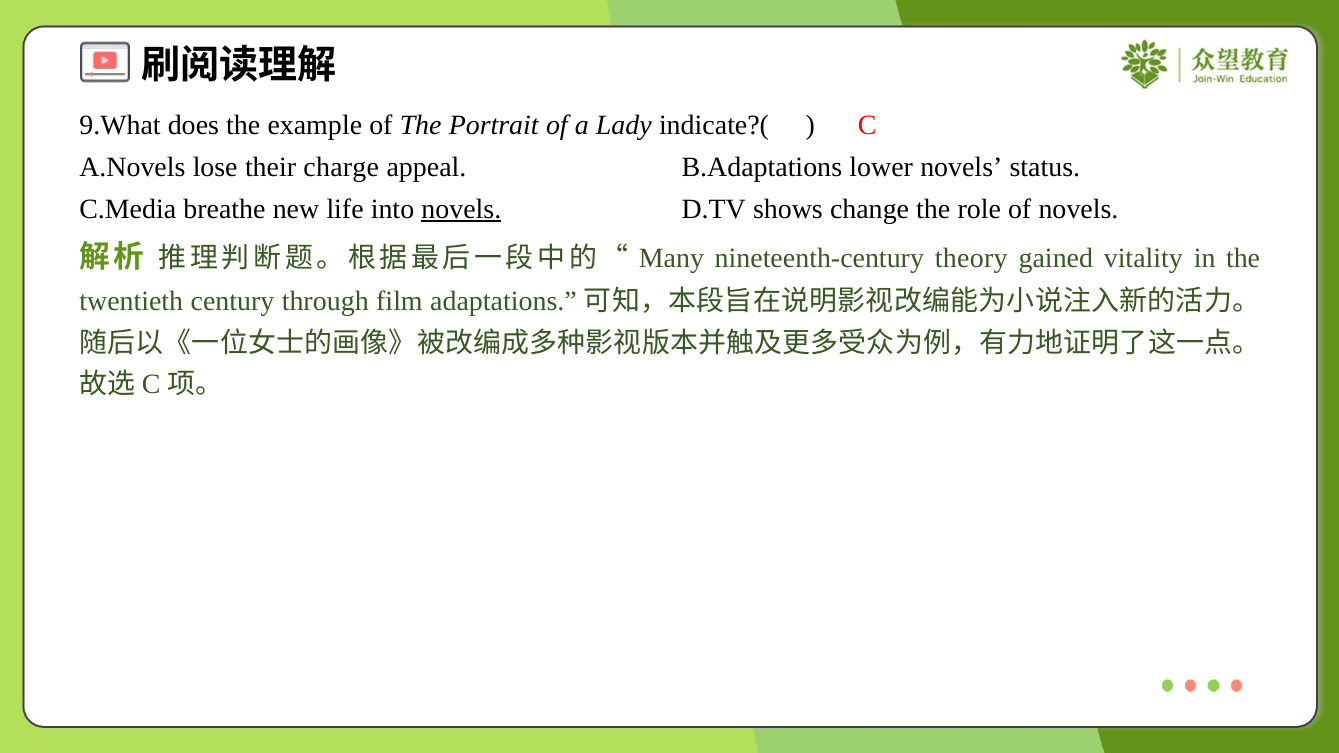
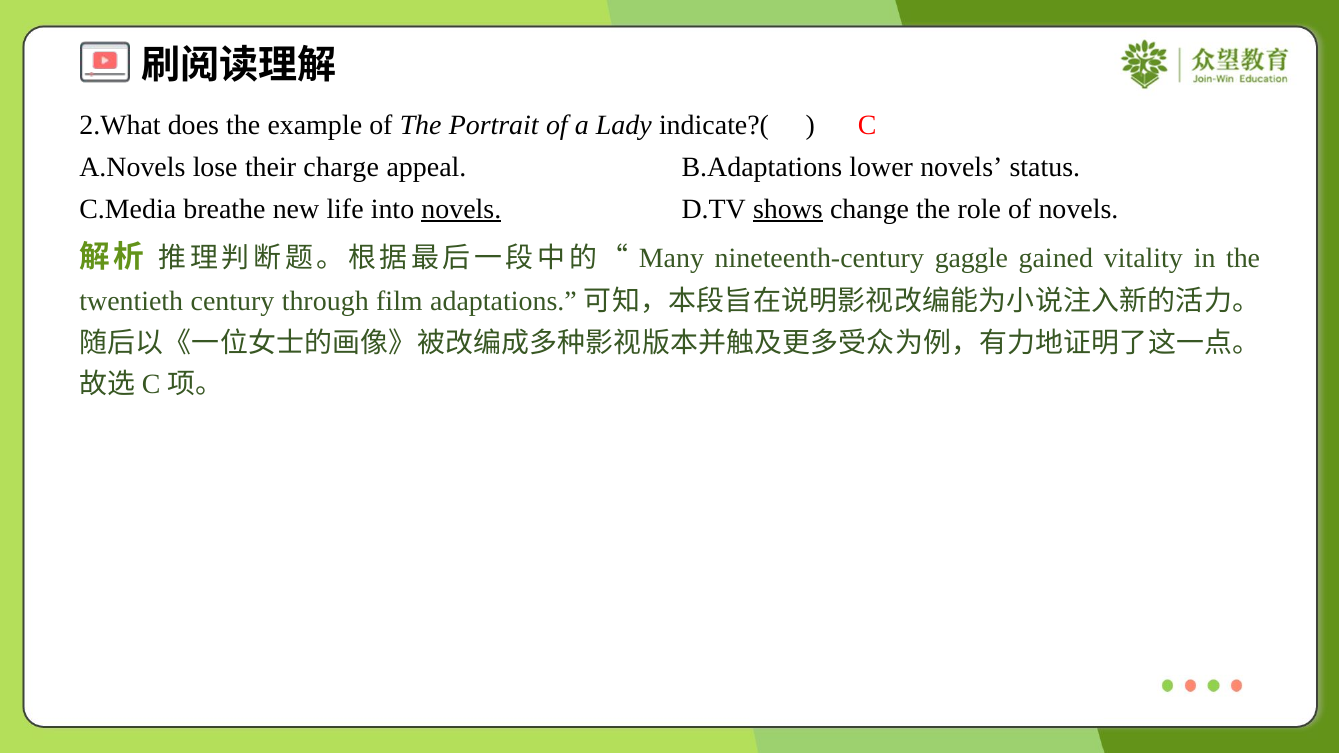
9.What: 9.What -> 2.What (120, 125)
shows underline: none -> present (788, 209)
theory: theory -> gaggle (972, 259)
